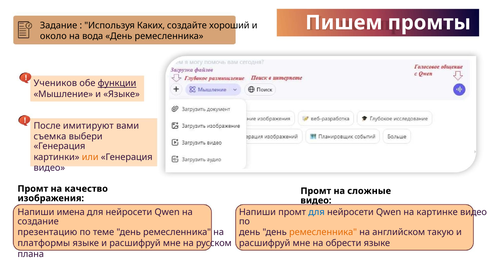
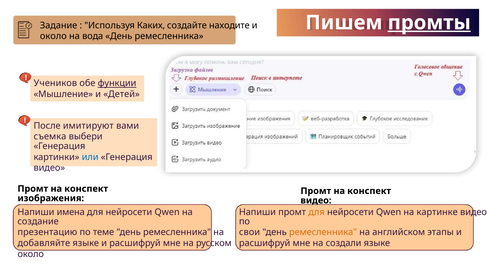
промты underline: none -> present (429, 23)
хороший: хороший -> находите (229, 26)
и Языке: Языке -> Детей (122, 94)
или colour: orange -> blue (90, 157)
качество: качество -> конспект (86, 189)
сложные: сложные -> конспект (369, 191)
для colour: blue -> orange (317, 212)
день: день -> свои (250, 232)
такую: такую -> этапы (441, 232)
платформы: платформы -> добавляйте (44, 243)
обрести: обрести -> создали (344, 243)
плана: плана -> около (31, 254)
